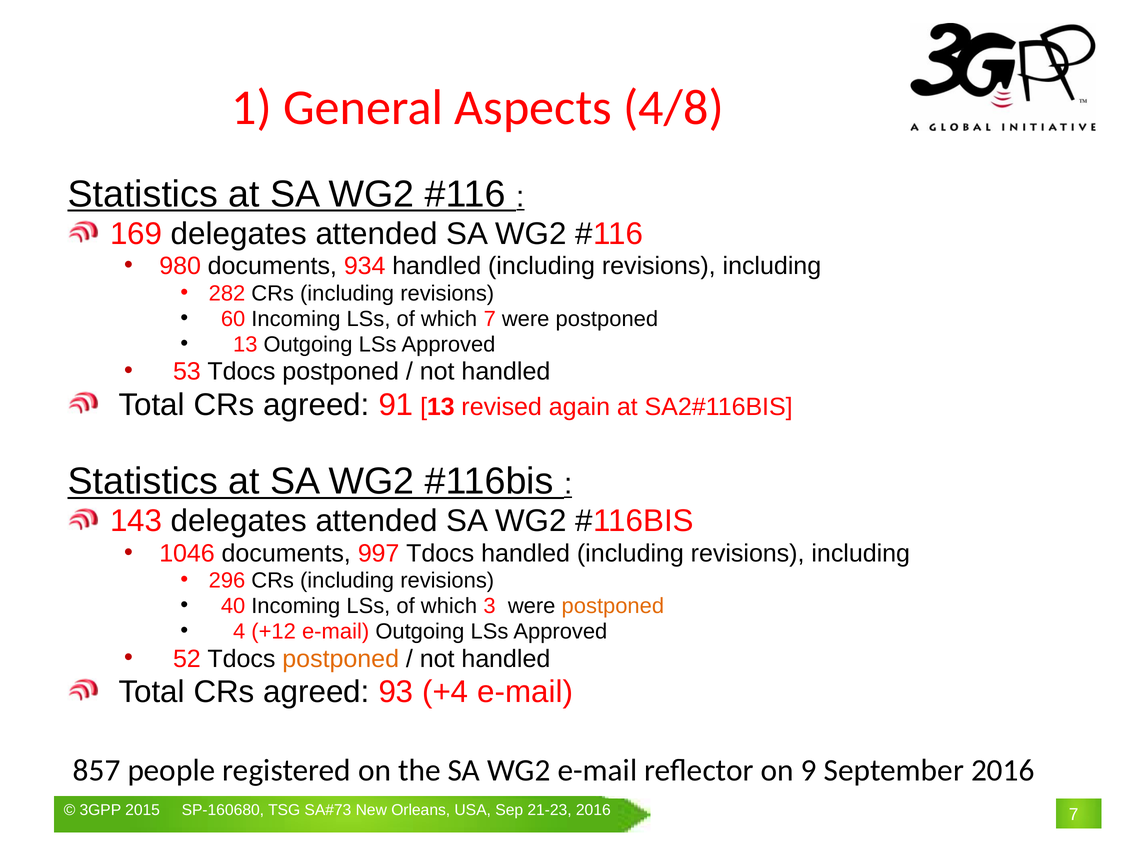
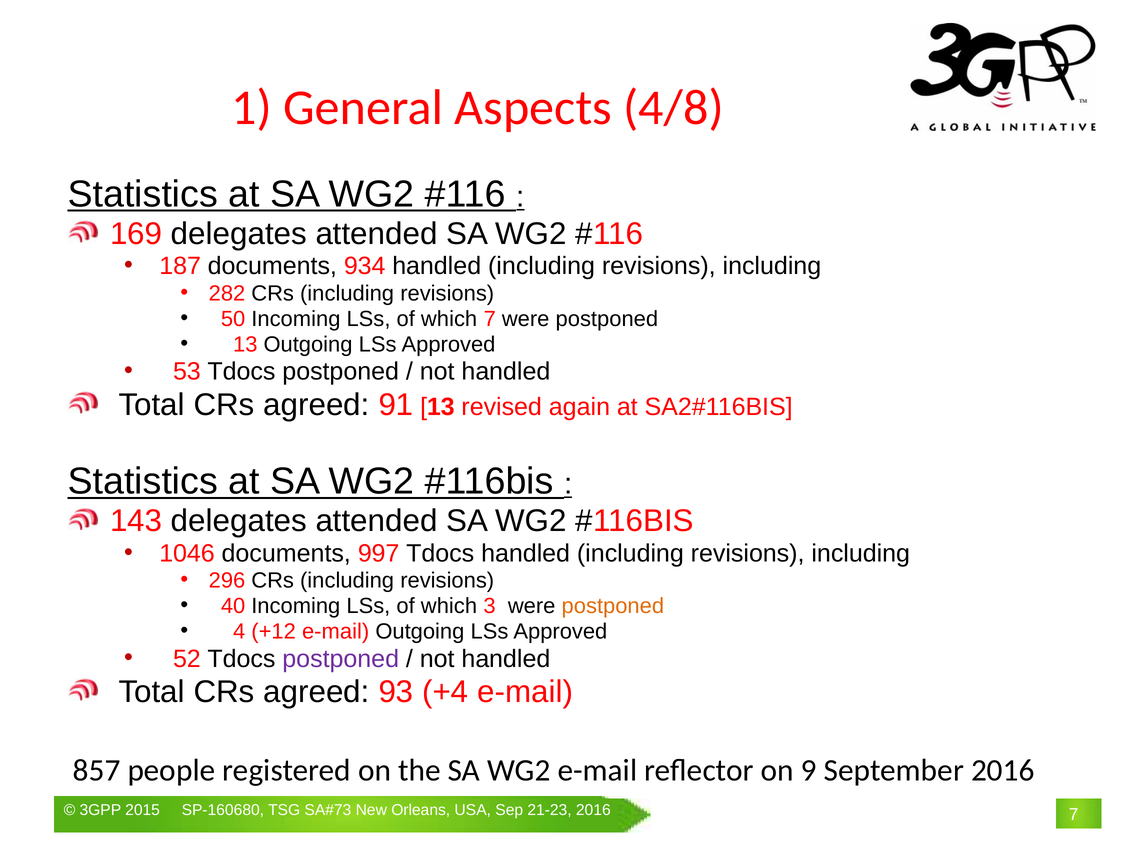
980: 980 -> 187 (180, 266)
60: 60 -> 50 (233, 319)
postponed colour: orange -> purple (341, 659)
